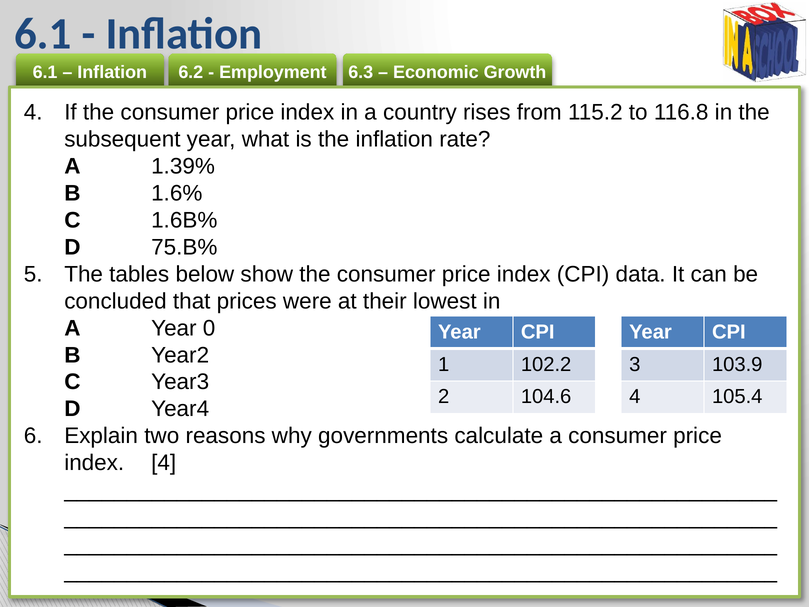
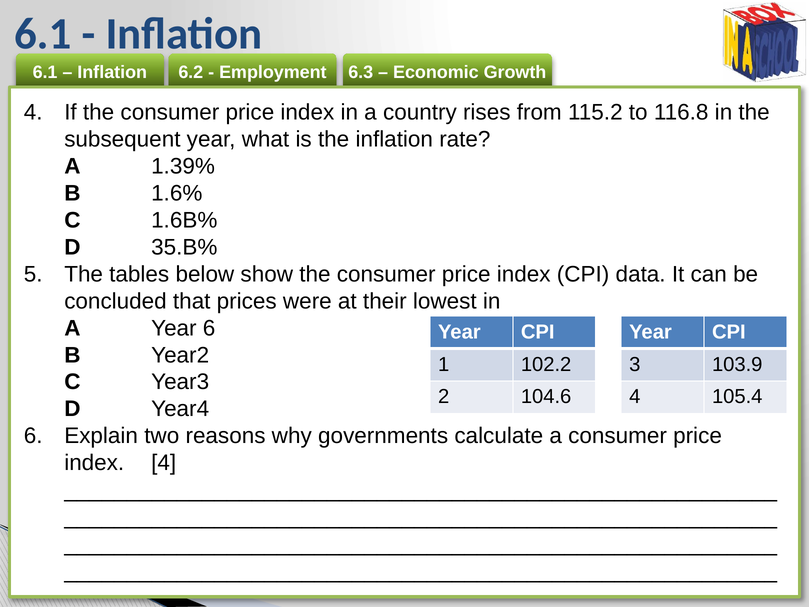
75.B%: 75.B% -> 35.B% (184, 247)
Year 0: 0 -> 6 (209, 328)
